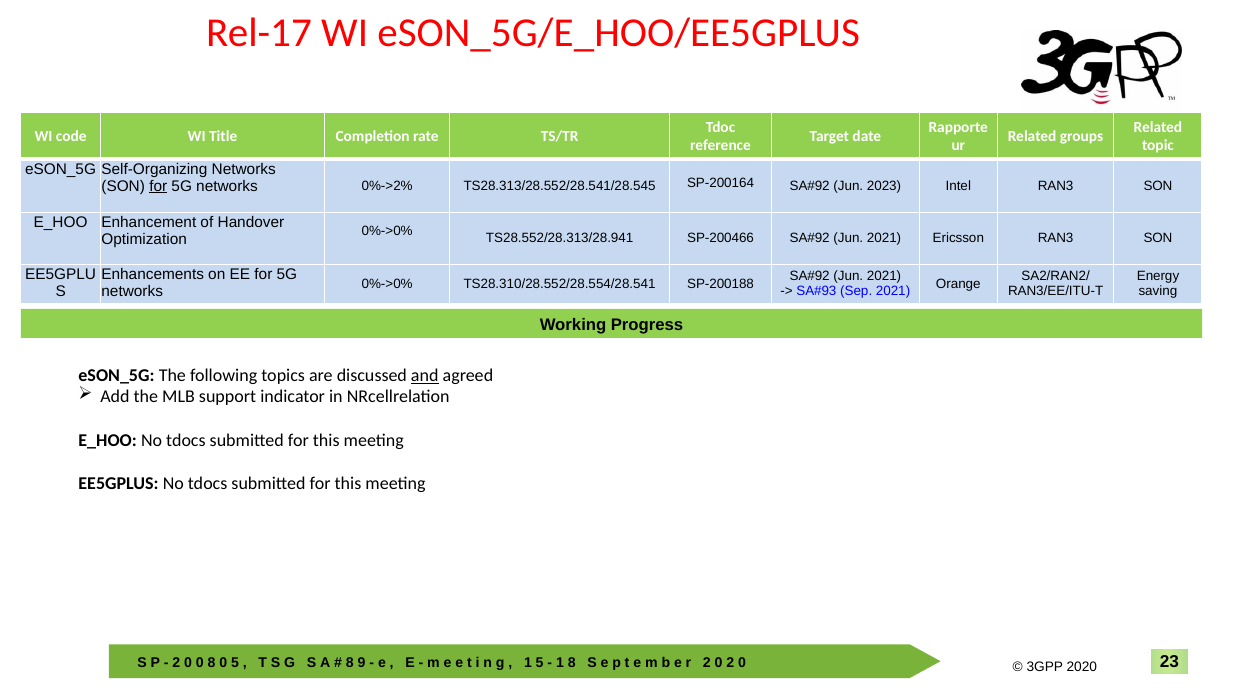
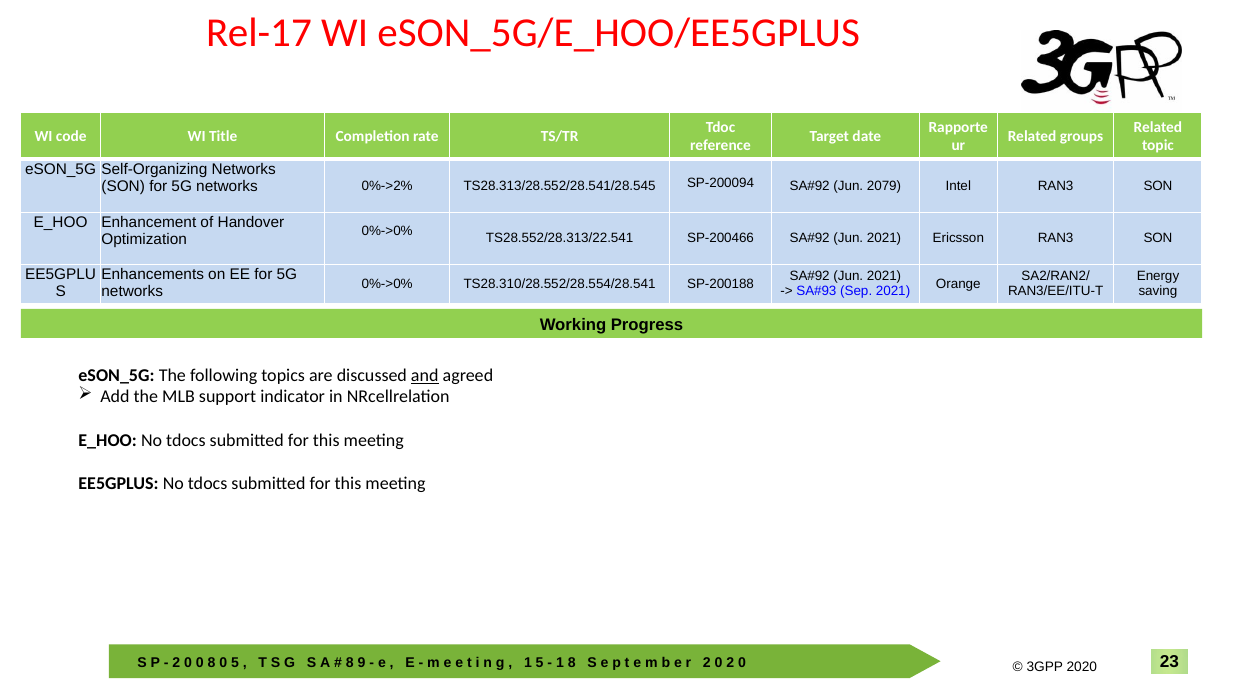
for underline: present -> none (158, 186)
SP-200164: SP-200164 -> SP-200094 (721, 183)
2023: 2023 -> 2079 (884, 186)
TS28.552/28.313/28.941: TS28.552/28.313/28.941 -> TS28.552/28.313/22.541 (560, 239)
